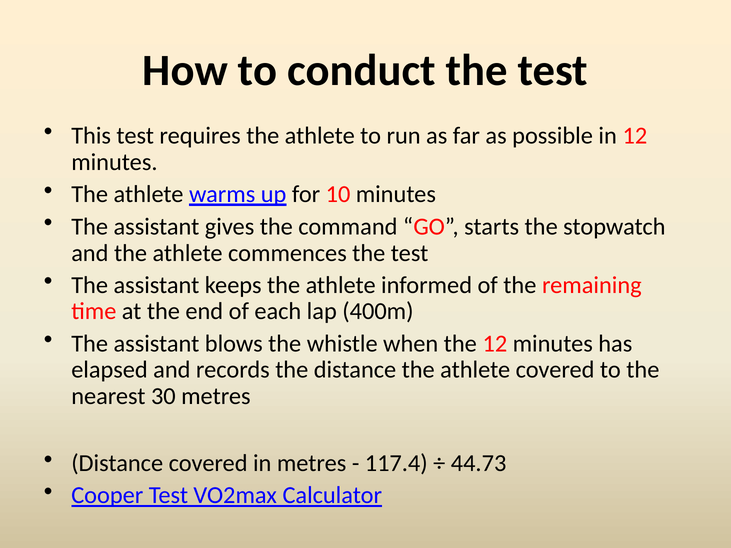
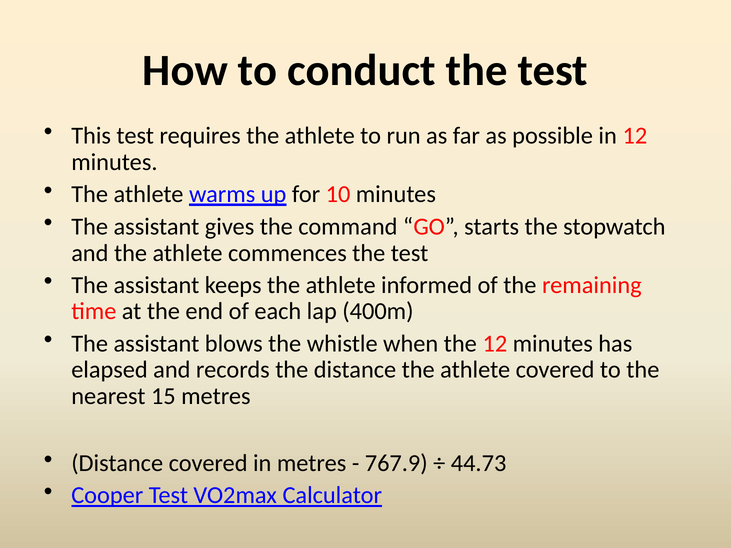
30: 30 -> 15 (163, 396)
117.4: 117.4 -> 767.9 (396, 464)
